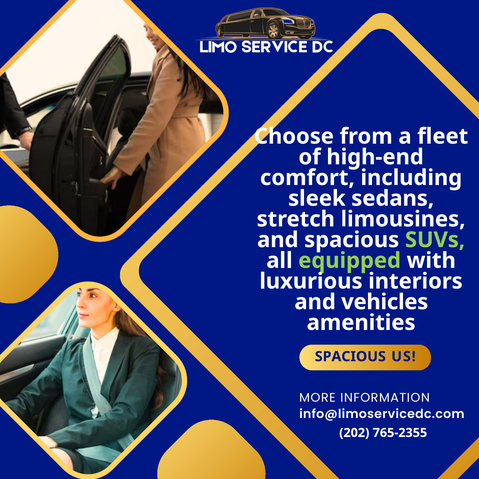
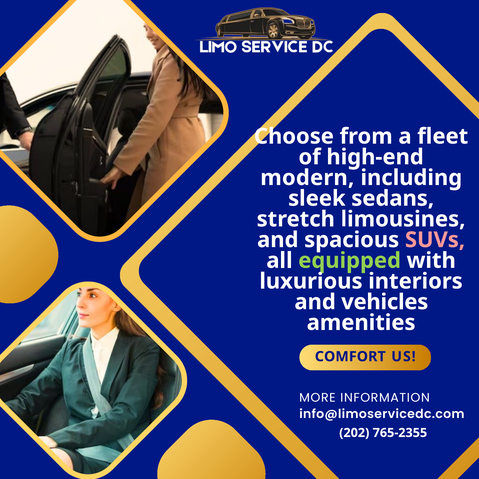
comfort: comfort -> modern (307, 178)
SUVs colour: light green -> pink (435, 240)
SPACIOUS: SPACIOUS -> COMFORT (350, 357)
